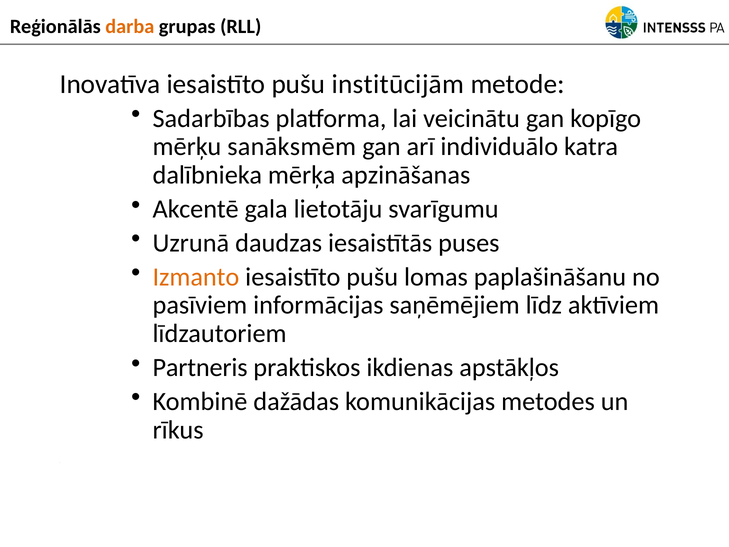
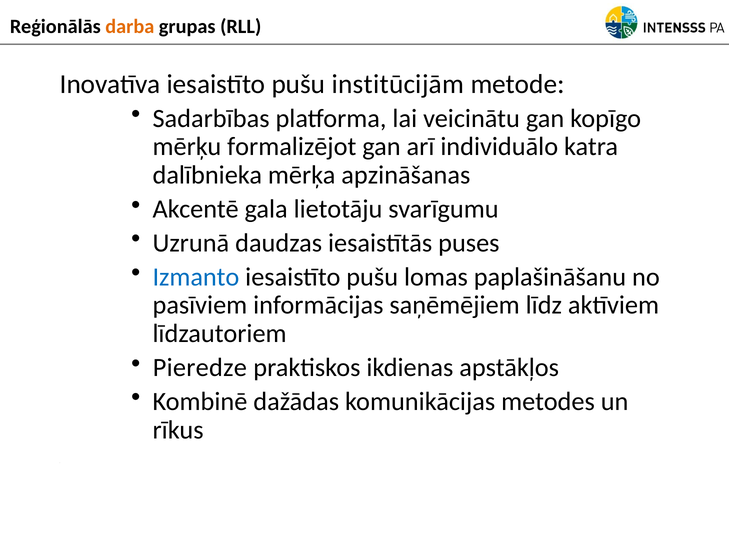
sanāksmēm: sanāksmēm -> formalizējot (292, 147)
Izmanto colour: orange -> blue (196, 277)
Partneris: Partneris -> Pieredze (200, 367)
